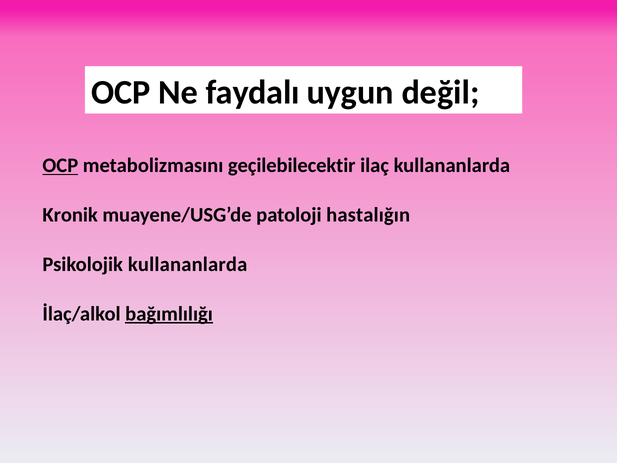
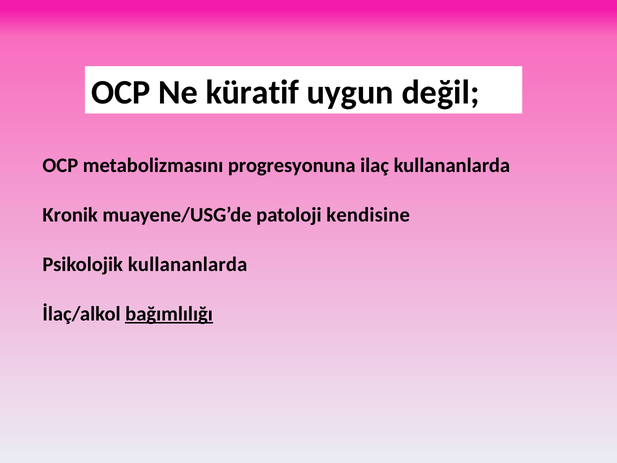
faydalı: faydalı -> küratif (252, 92)
OCP underline: present -> none (60, 166)
geçilebilecektir: geçilebilecektir -> progresyonuna (292, 166)
hastalığın: hastalığın -> kendisine (368, 215)
